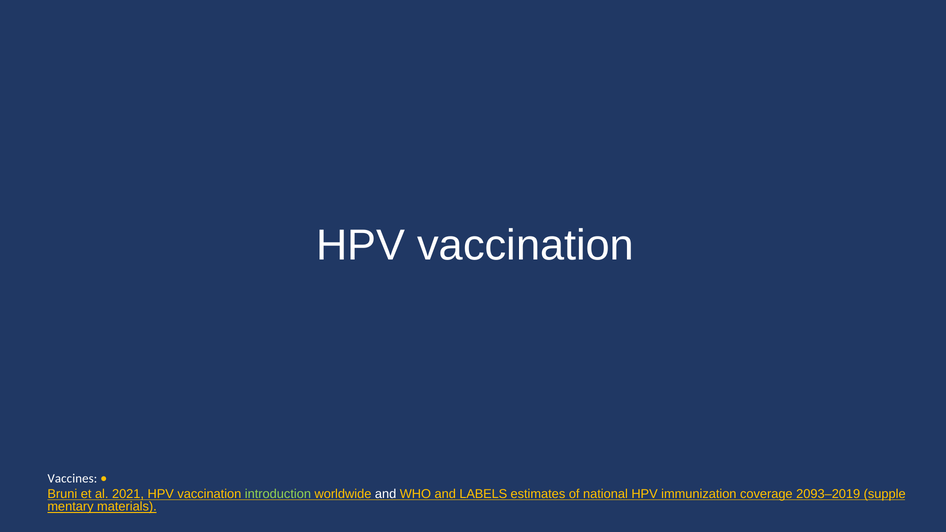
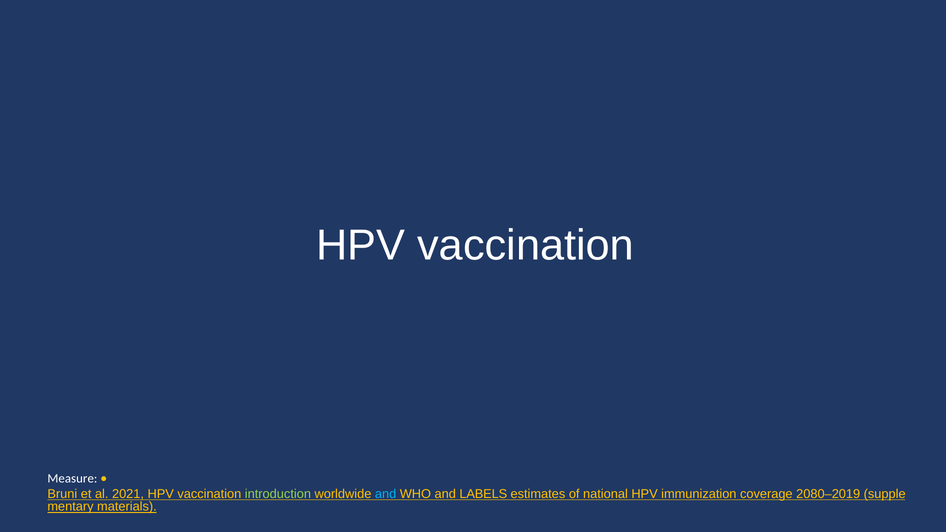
Vaccines: Vaccines -> Measure (72, 478)
and colour: white -> light blue (386, 494)
2093–2019: 2093–2019 -> 2080–2019 (828, 494)
